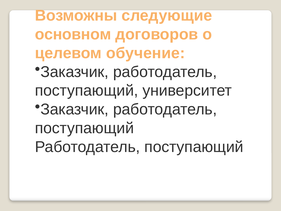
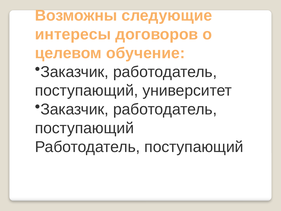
основном: основном -> интересы (73, 34)
